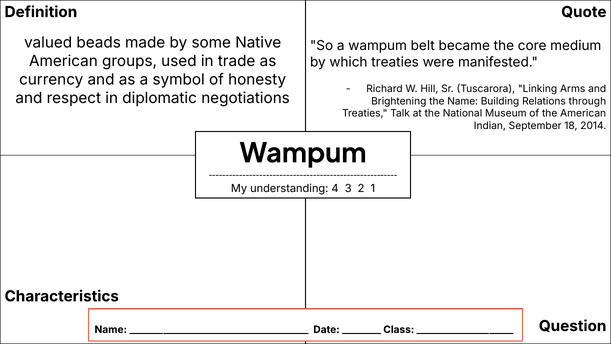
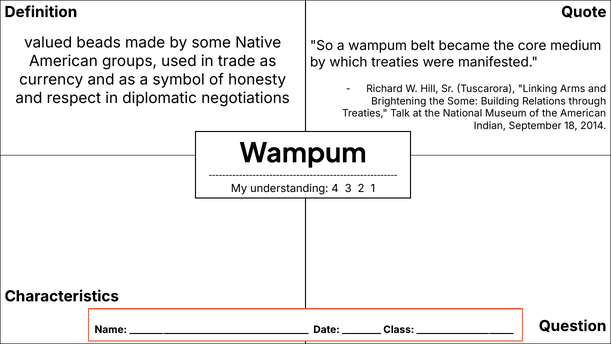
the Name: Name -> Some (463, 101)
